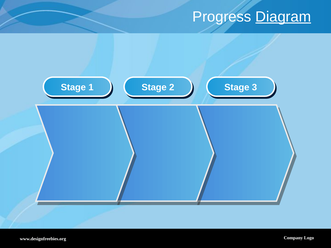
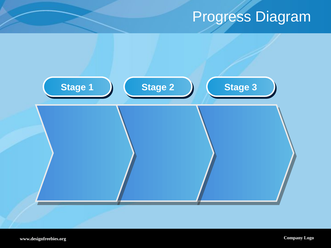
Diagram underline: present -> none (283, 17)
